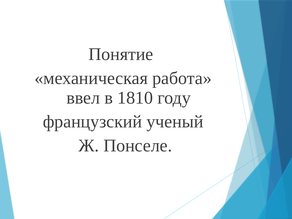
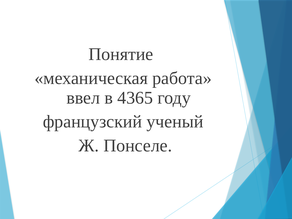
1810: 1810 -> 4365 (135, 98)
